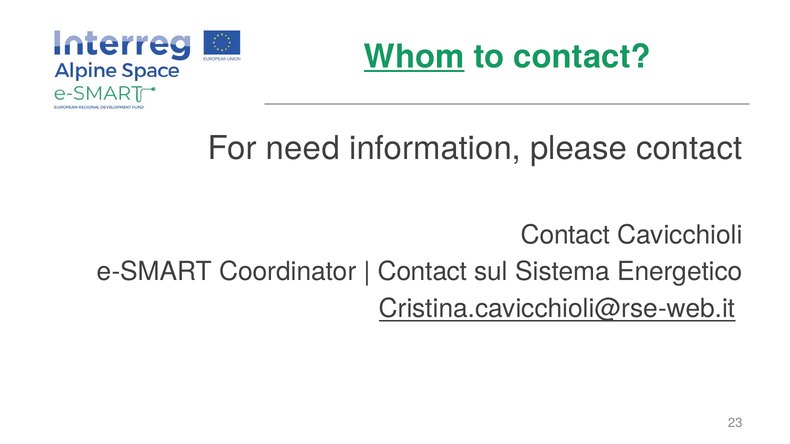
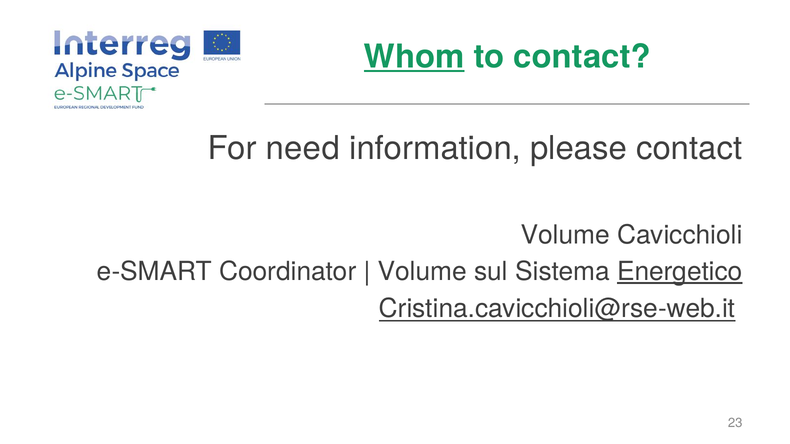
Contact: Contact -> Volume (565, 235)
Contact: Contact -> Volume (422, 272)
Energetico underline: none -> present (680, 272)
